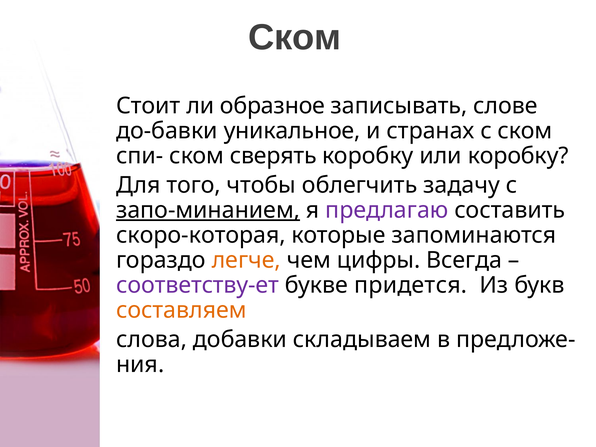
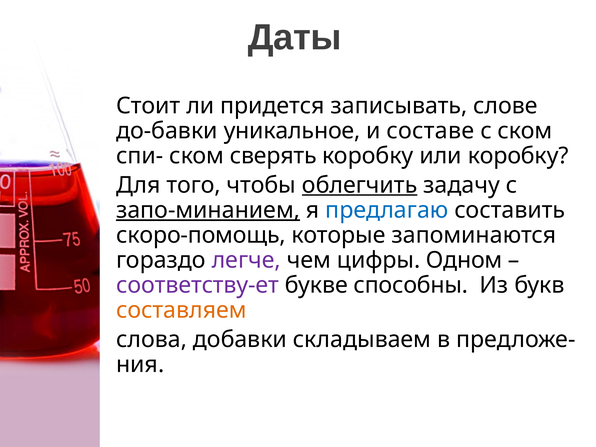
Ском: Ском -> Даты (295, 37)
образное: образное -> придется (272, 106)
странах: странах -> составе (430, 131)
облегчить underline: none -> present (360, 185)
предлагаю colour: purple -> blue (387, 210)
скоро-которая: скоро-которая -> скоро-помощь (201, 235)
легче colour: orange -> purple (246, 260)
Всегда: Всегда -> Одном (464, 260)
придется: придется -> способны (411, 285)
